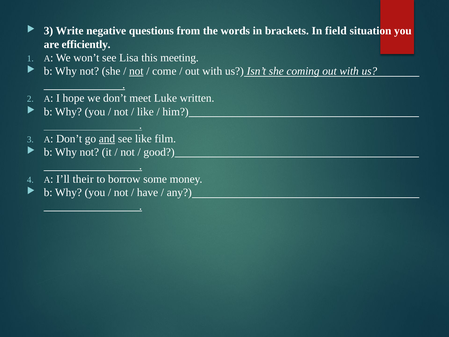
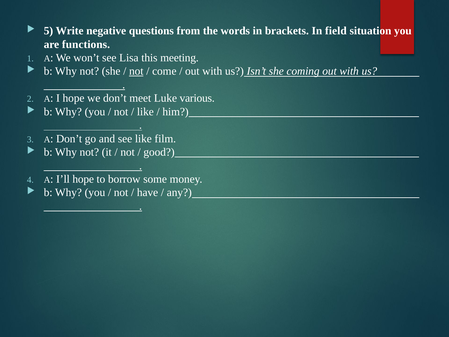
3: 3 -> 5 (48, 31)
efficiently: efficiently -> functions (86, 44)
written: written -> various (197, 98)
and underline: present -> none (107, 139)
I’ll their: their -> hope (83, 179)
